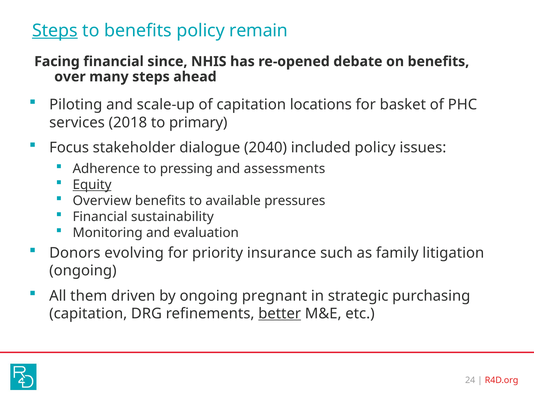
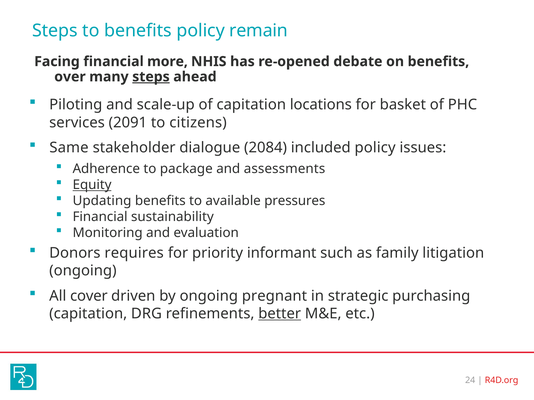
Steps underline: present -> none (55, 31)
since: since -> more (167, 62)
steps underline: none -> present (151, 77)
2018: 2018 -> 2091 (128, 123)
primary: primary -> citizens (198, 123)
Focus: Focus -> Same (69, 148)
2040: 2040 -> 2084 (266, 148)
pressing: pressing -> package (186, 169)
Overview: Overview -> Updating (102, 201)
evolving: evolving -> requires (134, 253)
insurance: insurance -> informant (282, 253)
them: them -> cover (89, 296)
